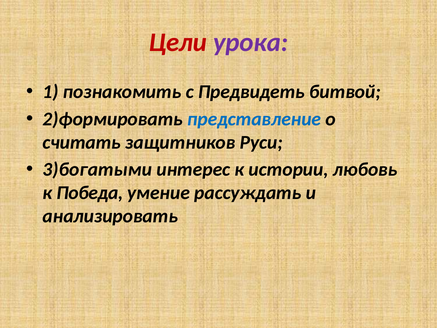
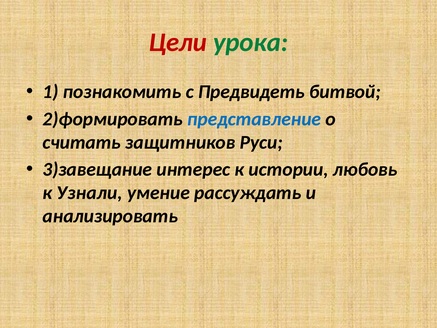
урока colour: purple -> green (251, 42)
3)богатыми: 3)богатыми -> 3)завещание (97, 169)
Победа: Победа -> Узнали (90, 193)
